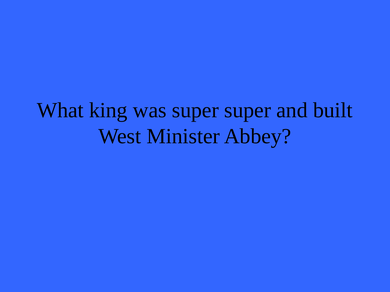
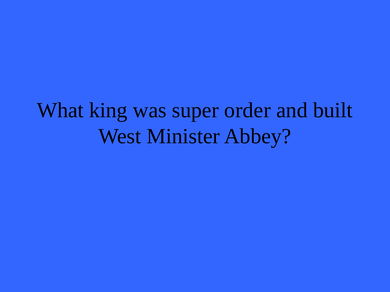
super super: super -> order (247, 110)
